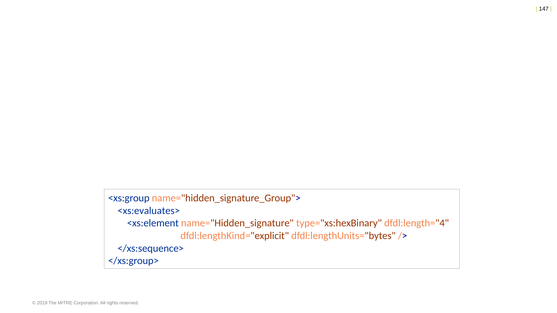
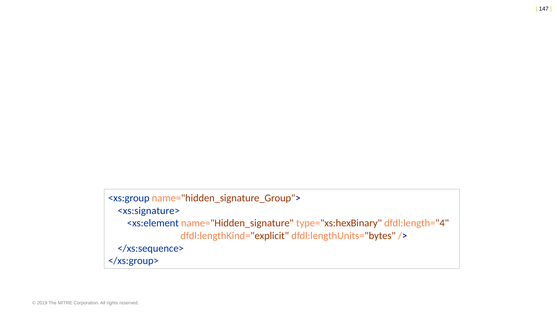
<xs:evaluates>: <xs:evaluates> -> <xs:signature> (149, 211)
